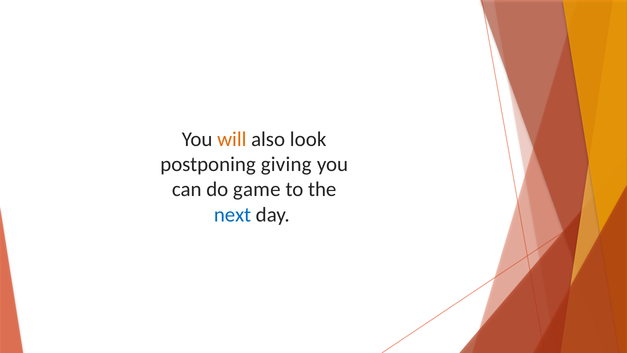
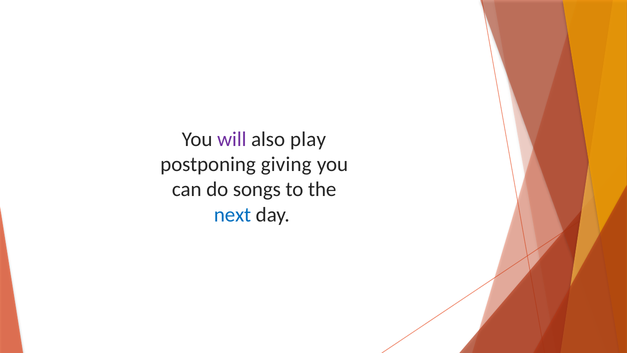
will colour: orange -> purple (232, 139)
look: look -> play (308, 139)
game: game -> songs (257, 189)
